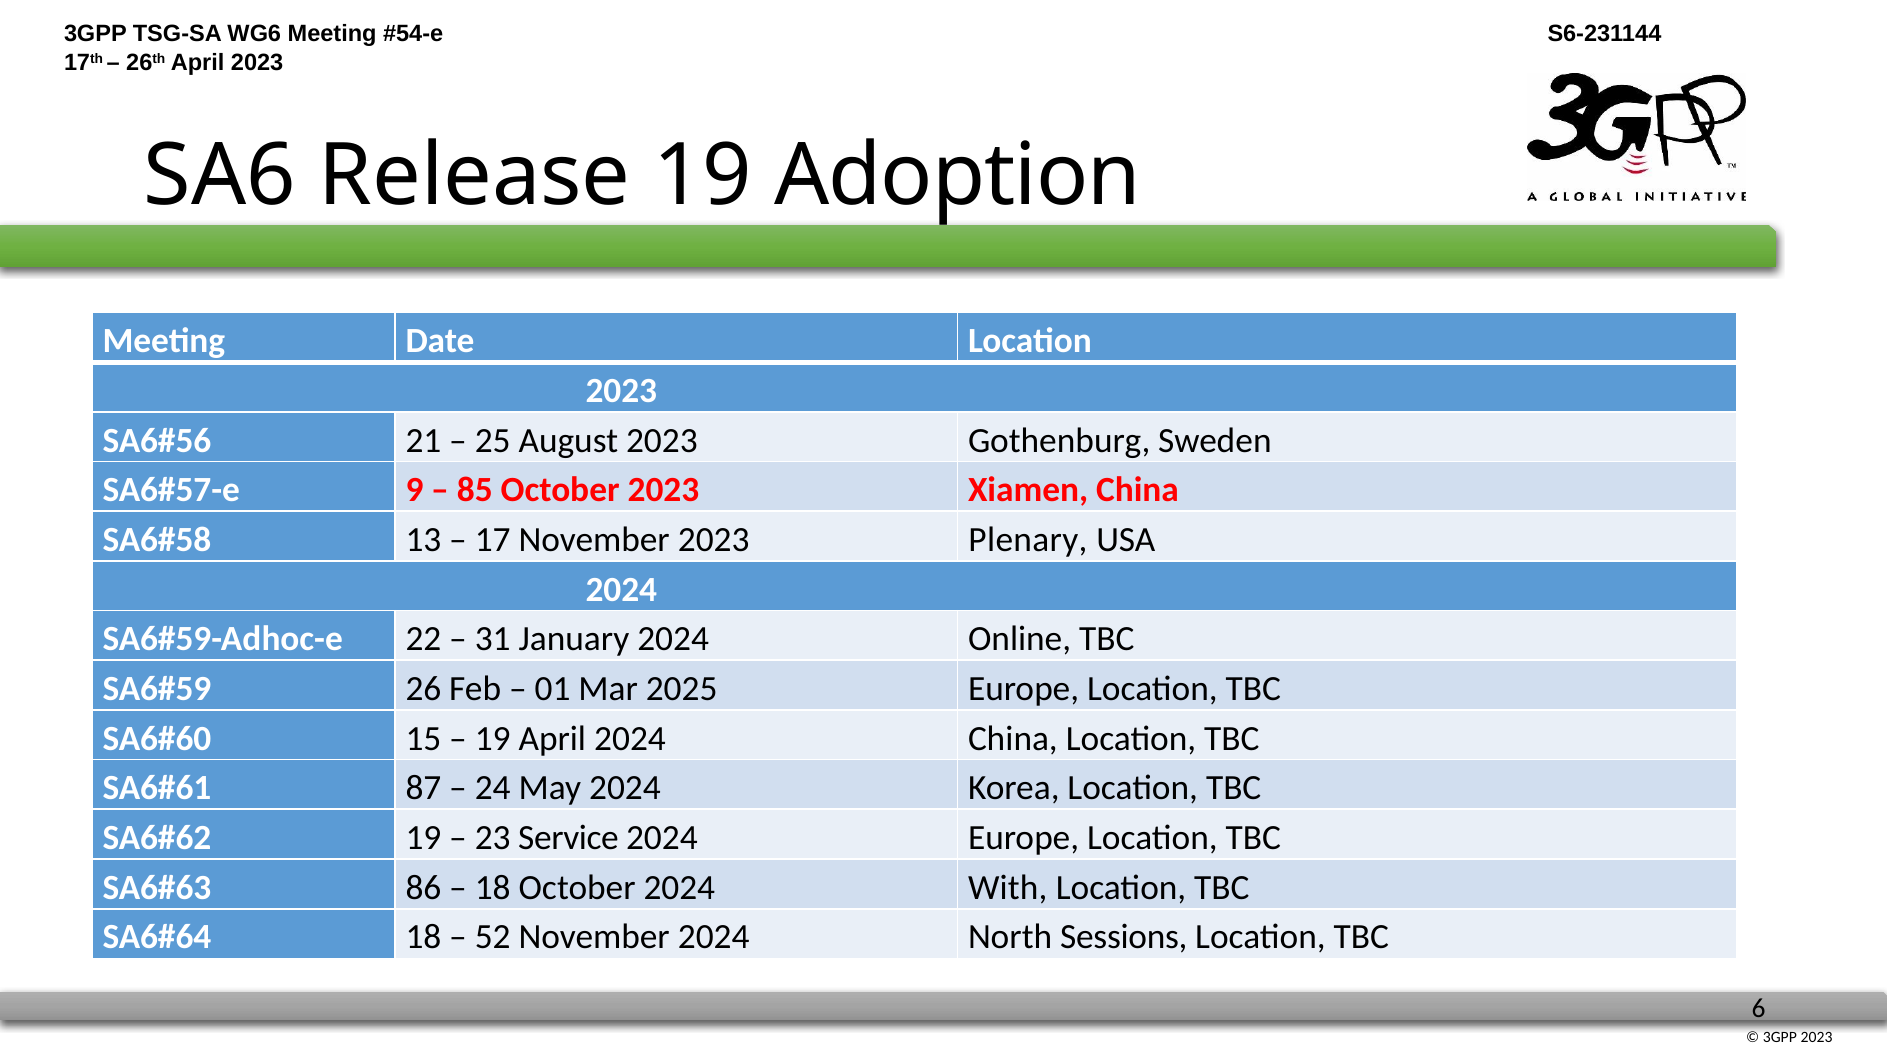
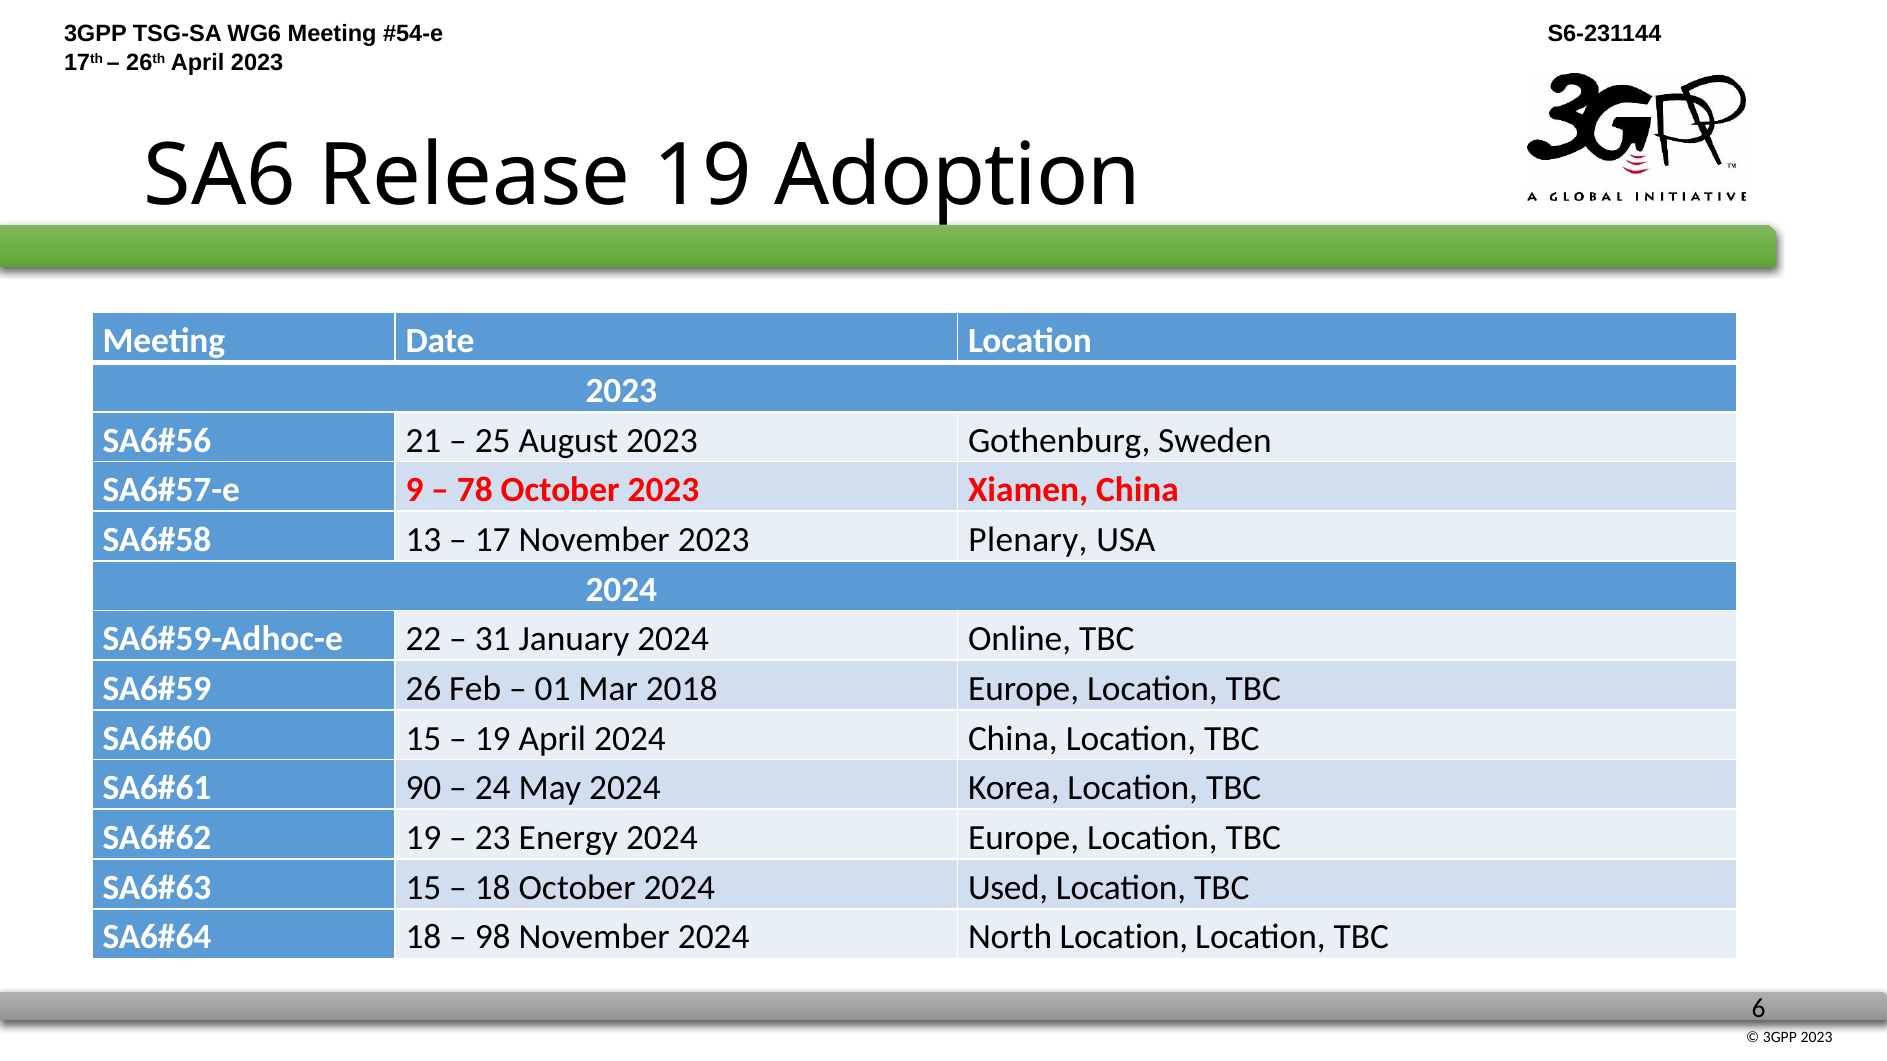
85: 85 -> 78 (475, 490)
2025: 2025 -> 2018 (682, 689)
87: 87 -> 90 (423, 788)
Service: Service -> Energy (568, 838)
86: 86 -> 15 (423, 888)
With: With -> Used (1008, 888)
52: 52 -> 98 (493, 938)
North Sessions: Sessions -> Location (1124, 938)
